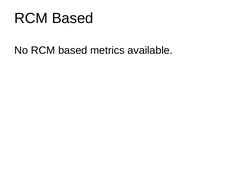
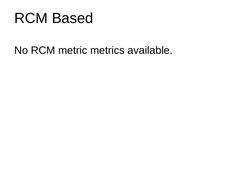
No RCM based: based -> metric (73, 50)
